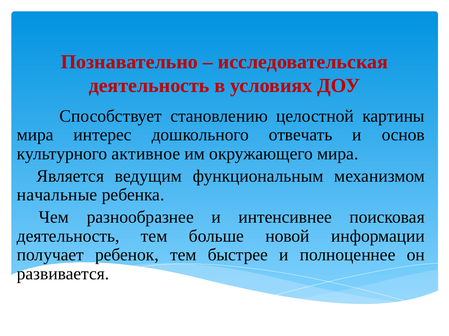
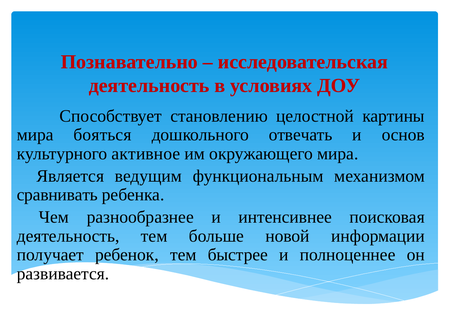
интерес: интерес -> бояться (103, 135)
начальные: начальные -> сравнивать (57, 195)
